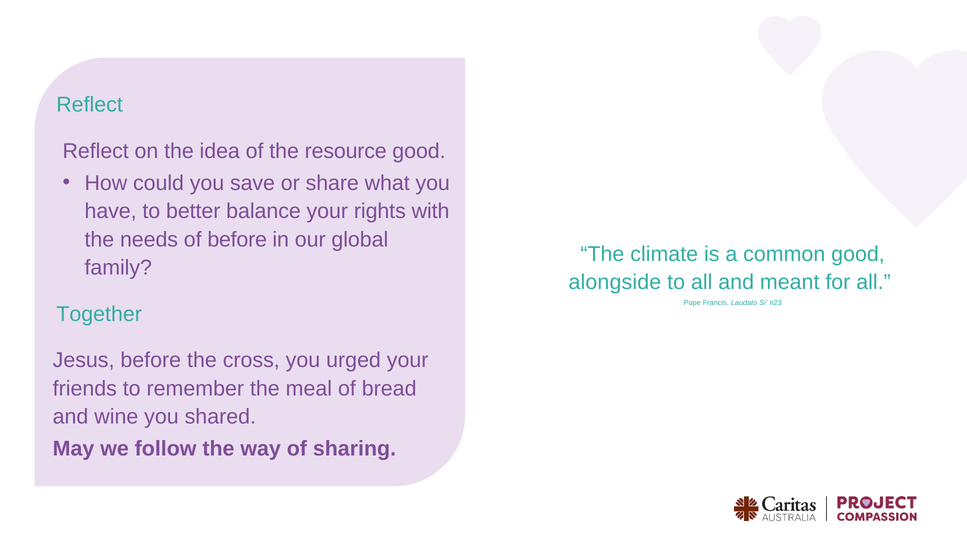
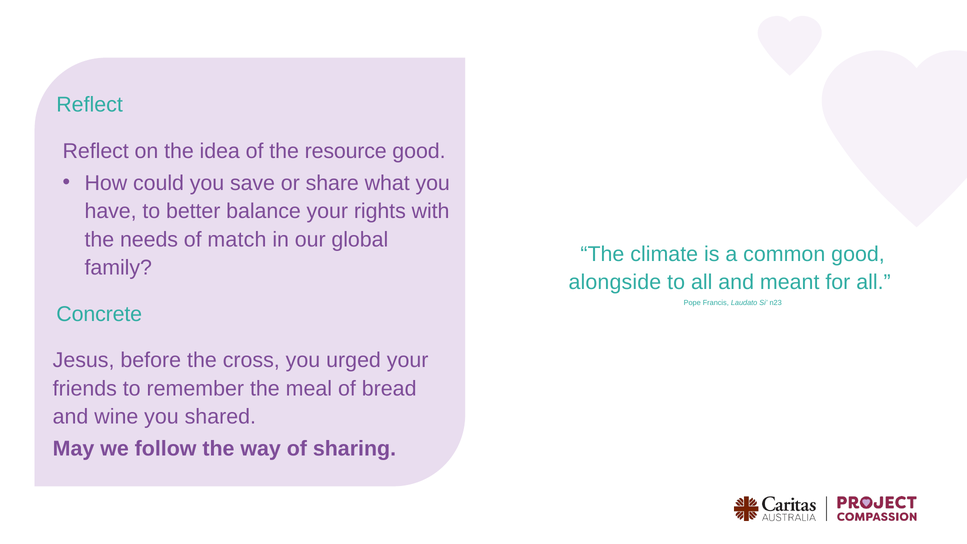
of before: before -> match (237, 239)
Together: Together -> Concrete (99, 314)
